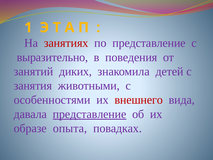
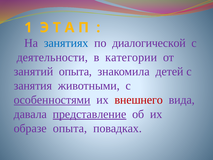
занятиях colour: red -> blue (66, 43)
по представление: представление -> диалогической (149, 43)
выразительно: выразительно -> деятельности (52, 57)
поведения: поведения -> категории (131, 57)
занятий диких: диких -> опыта (75, 71)
особенностями underline: none -> present (52, 100)
